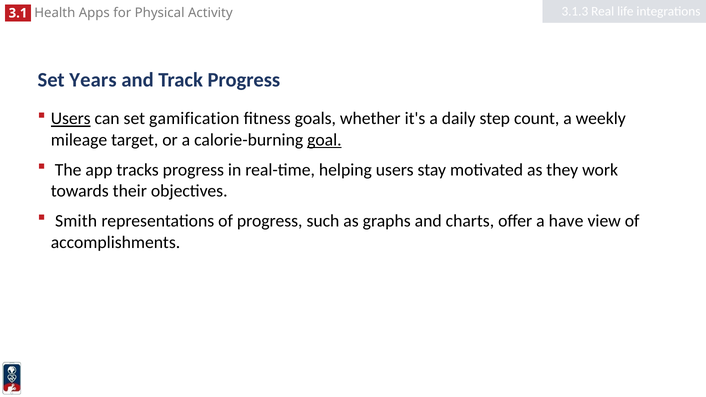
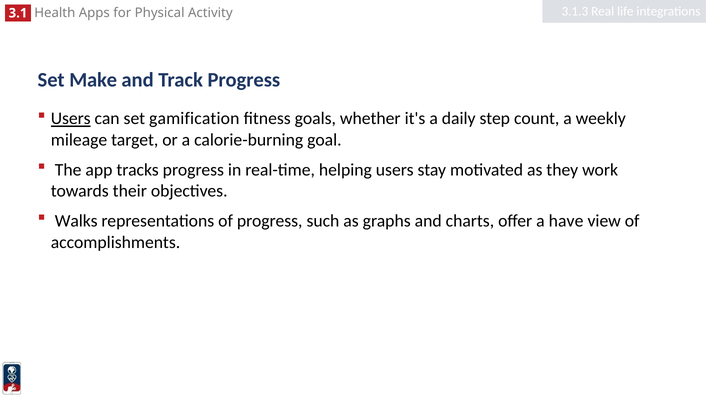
Years: Years -> Make (93, 80)
goal underline: present -> none (324, 140)
Smith: Smith -> Walks (76, 221)
